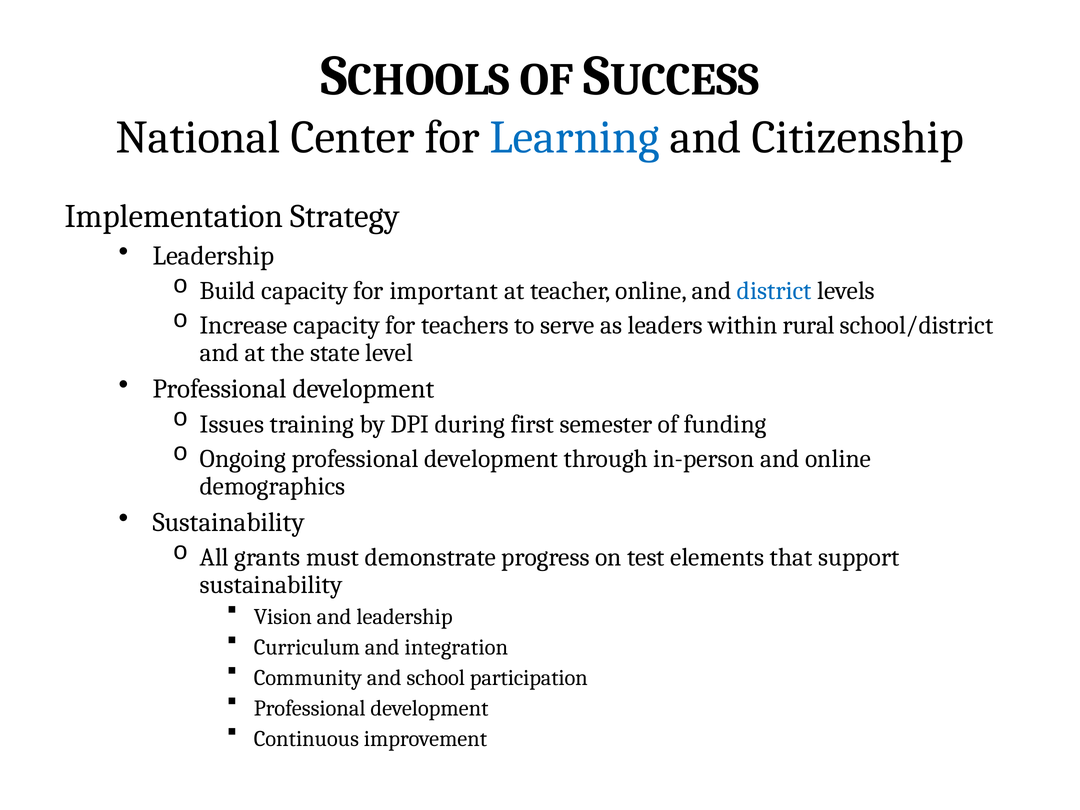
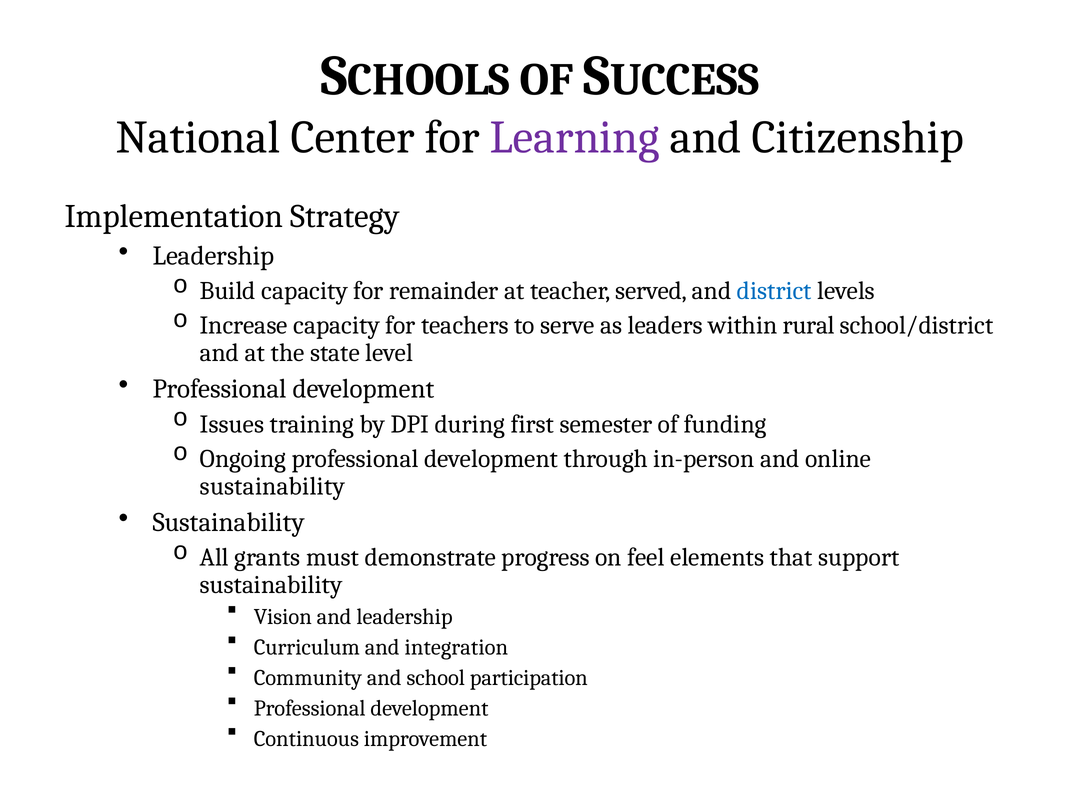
Learning colour: blue -> purple (575, 137)
important: important -> remainder (444, 291)
teacher online: online -> served (651, 291)
demographics: demographics -> sustainability (272, 486)
test: test -> feel (646, 558)
